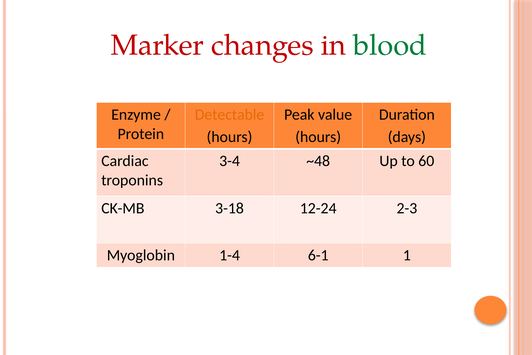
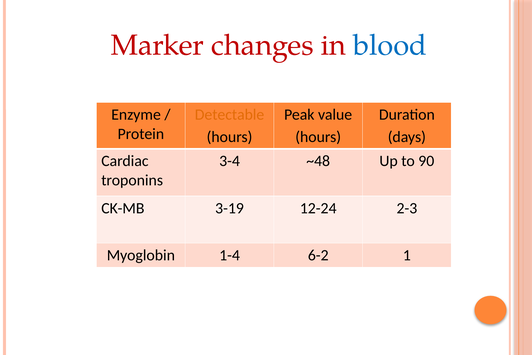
blood colour: green -> blue (390, 45)
60: 60 -> 90 (426, 161)
3-18: 3-18 -> 3-19 (230, 208)
6-1: 6-1 -> 6-2 (318, 255)
